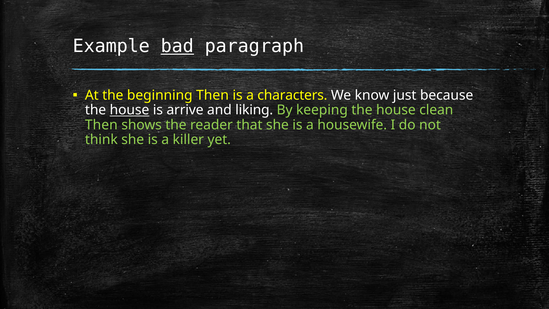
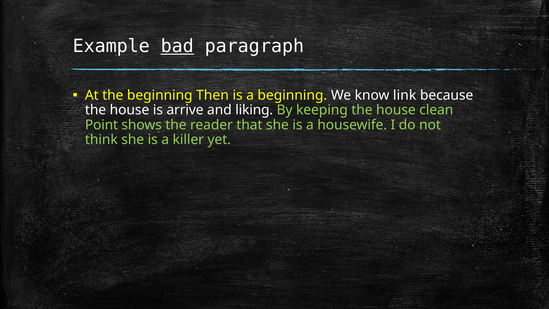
a characters: characters -> beginning (292, 95)
just: just -> link (405, 95)
house underline: present -> none (129, 110)
Then: Then -> Point (101, 125)
